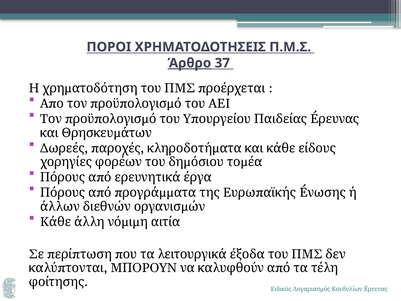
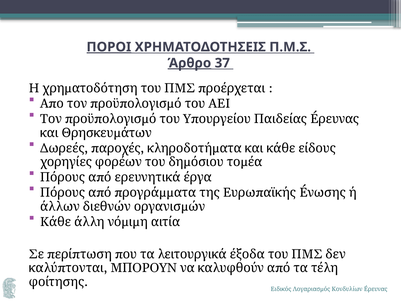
ΠΟΡΟΙ underline: none -> present (109, 47)
